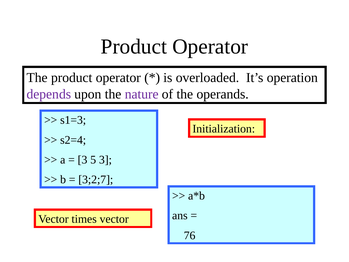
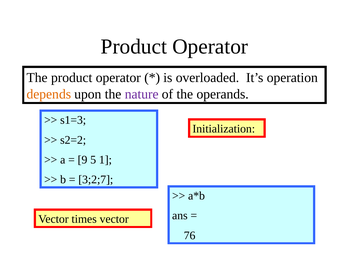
depends colour: purple -> orange (49, 94)
s2=4: s2=4 -> s2=2 (73, 140)
3: 3 -> 9 (83, 160)
5 3: 3 -> 1 (105, 160)
